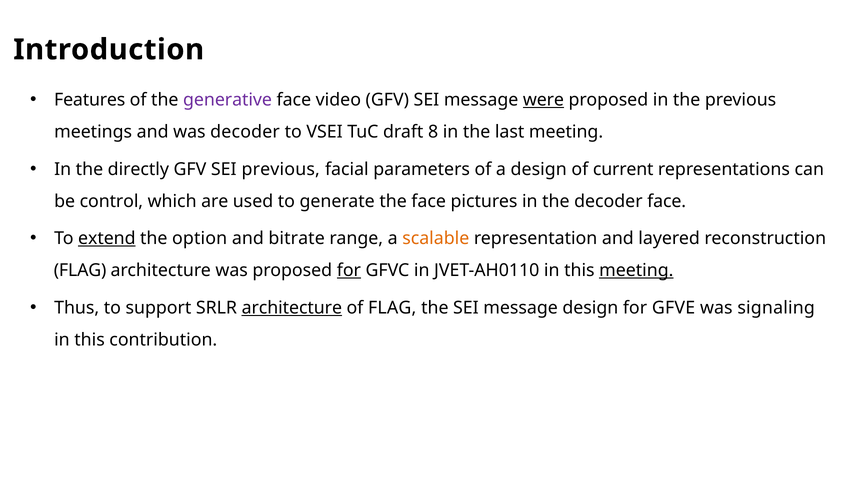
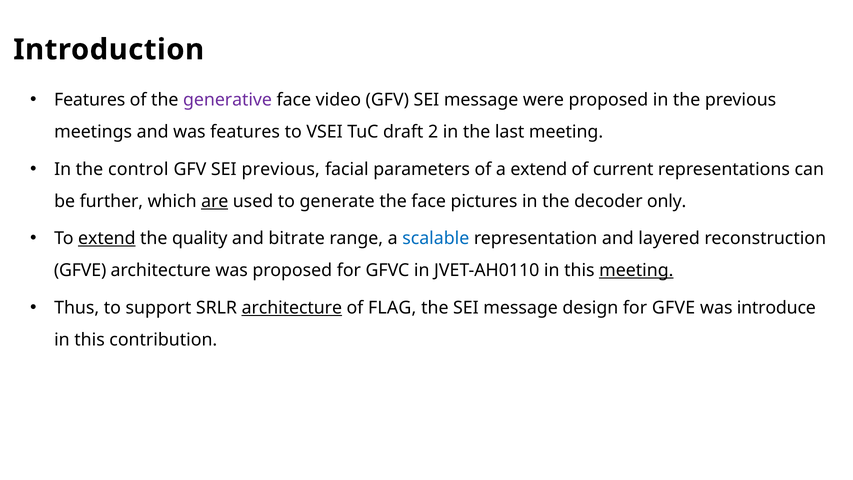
were underline: present -> none (543, 100)
was decoder: decoder -> features (245, 132)
8: 8 -> 2 (433, 132)
directly: directly -> control (138, 169)
a design: design -> extend (539, 169)
control: control -> further (111, 201)
are underline: none -> present (215, 201)
decoder face: face -> only (667, 201)
option: option -> quality (200, 238)
scalable colour: orange -> blue (436, 238)
FLAG: FLAG -> GFVE (80, 270)
for underline: present -> none (349, 270)
signaling: signaling -> introduce (776, 308)
